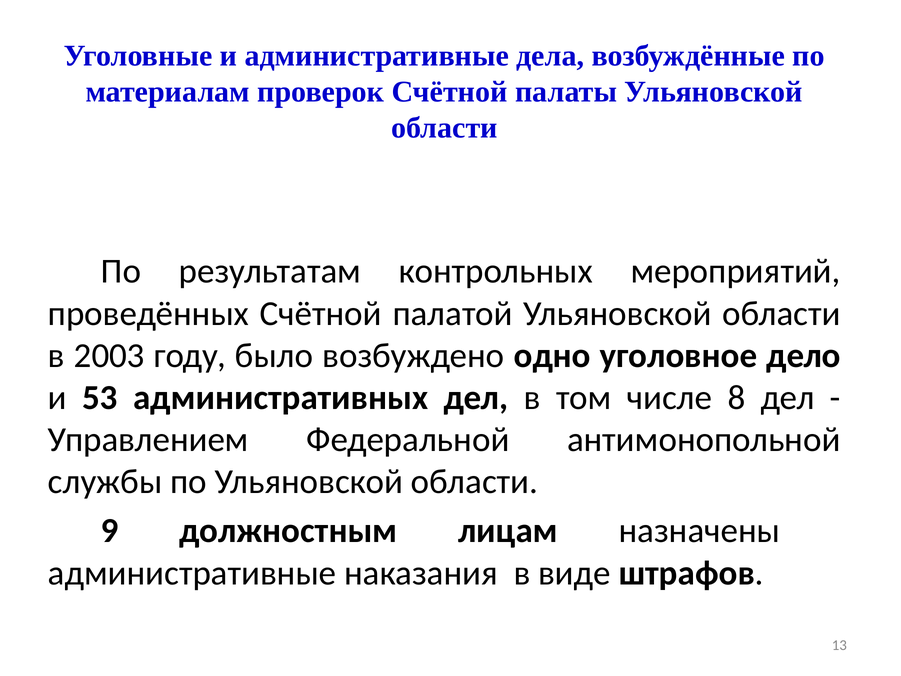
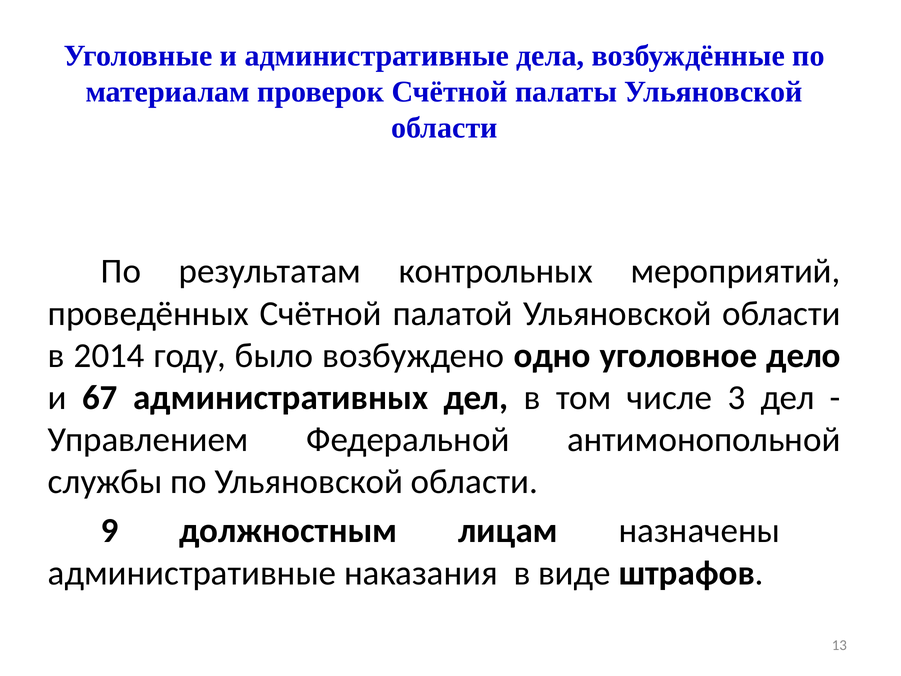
2003: 2003 -> 2014 (109, 355)
53: 53 -> 67 (100, 397)
8: 8 -> 3 (736, 397)
